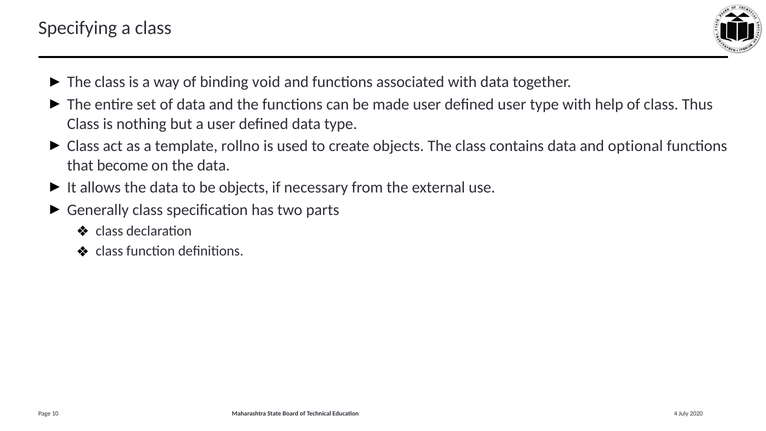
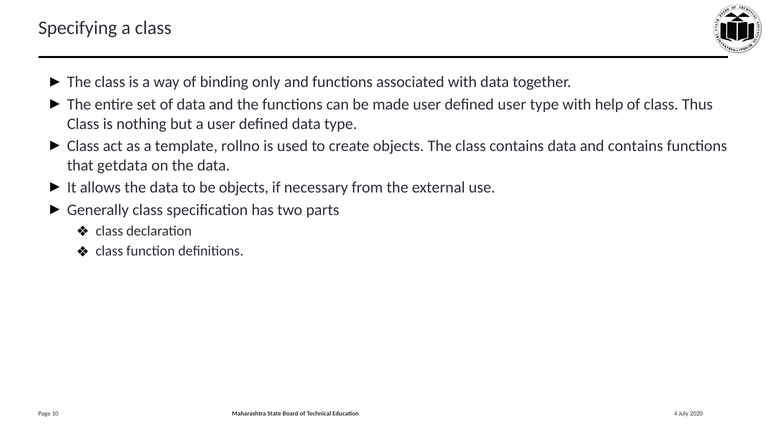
void: void -> only (266, 82)
and optional: optional -> contains (636, 146)
become: become -> getdata (122, 165)
